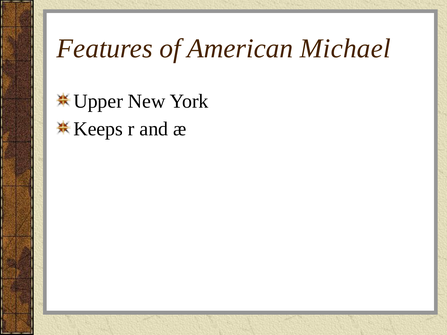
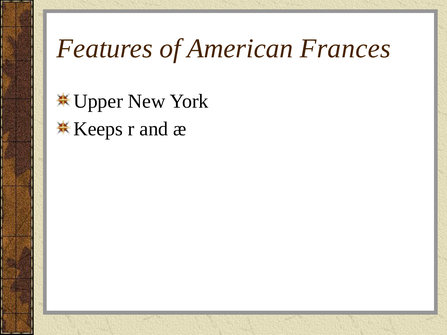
Michael: Michael -> Frances (345, 48)
